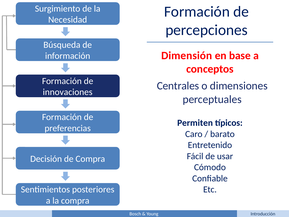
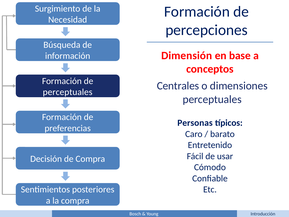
innovaciones: innovaciones -> perceptuales (68, 92)
Permiten: Permiten -> Personas (195, 123)
